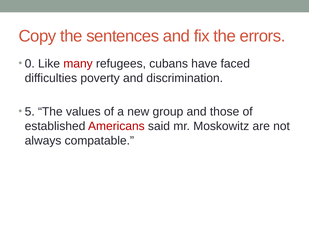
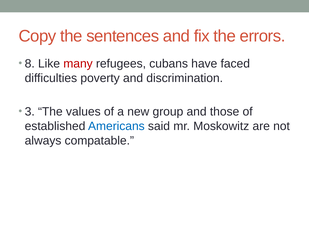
0: 0 -> 8 (30, 64)
5: 5 -> 3 (30, 112)
Americans colour: red -> blue (116, 126)
